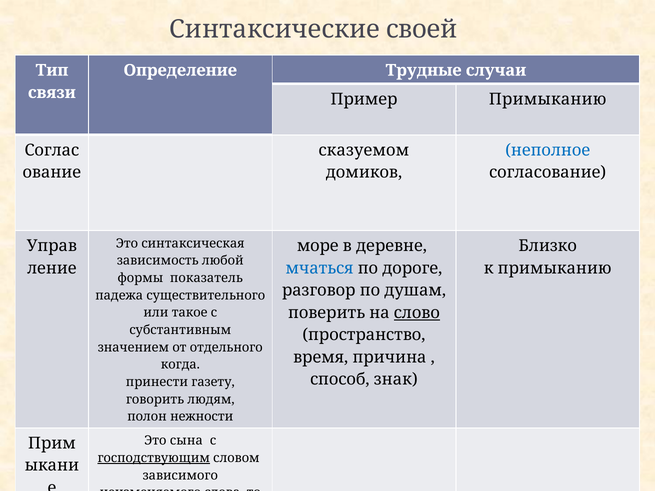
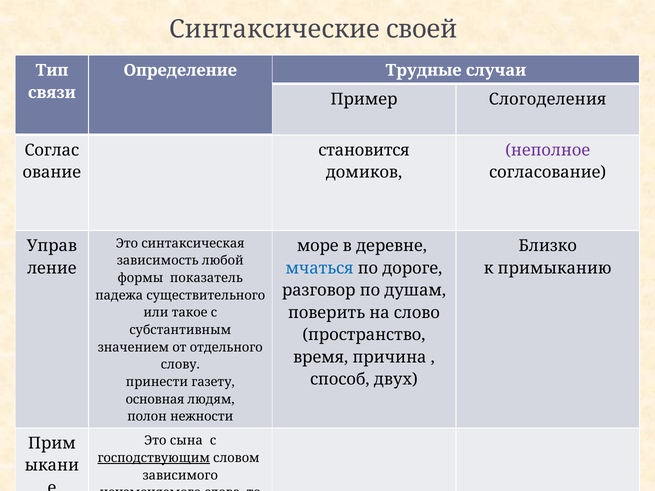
Пример Примыканию: Примыканию -> Слогоделения (548, 99)
сказуемом: сказуемом -> становится (364, 150)
неполное colour: blue -> purple (548, 150)
слово underline: present -> none (417, 313)
когда: когда -> слову (180, 365)
знак: знак -> двух (396, 380)
говорить: говорить -> основная (155, 400)
